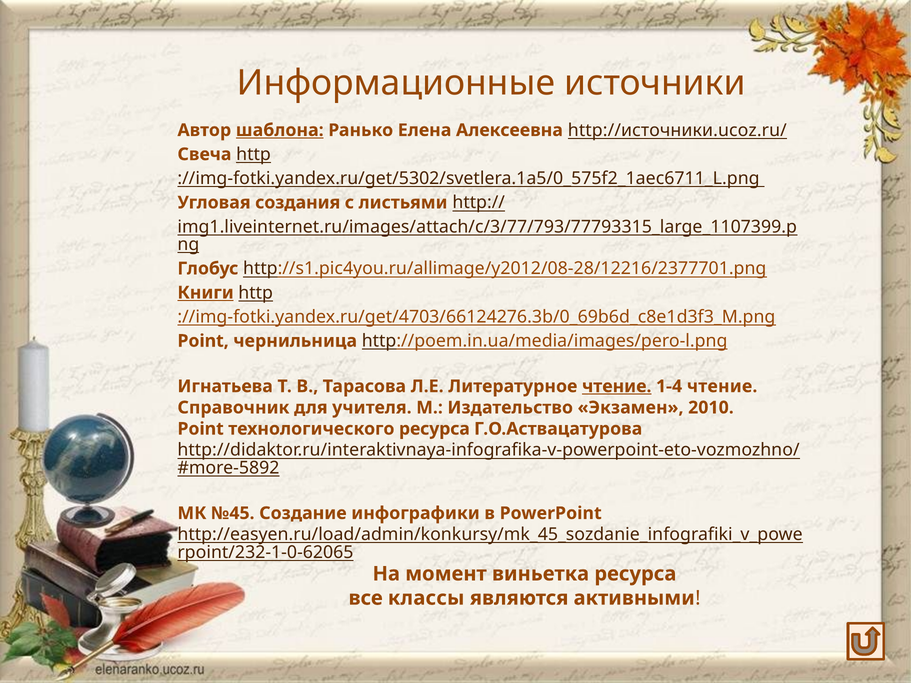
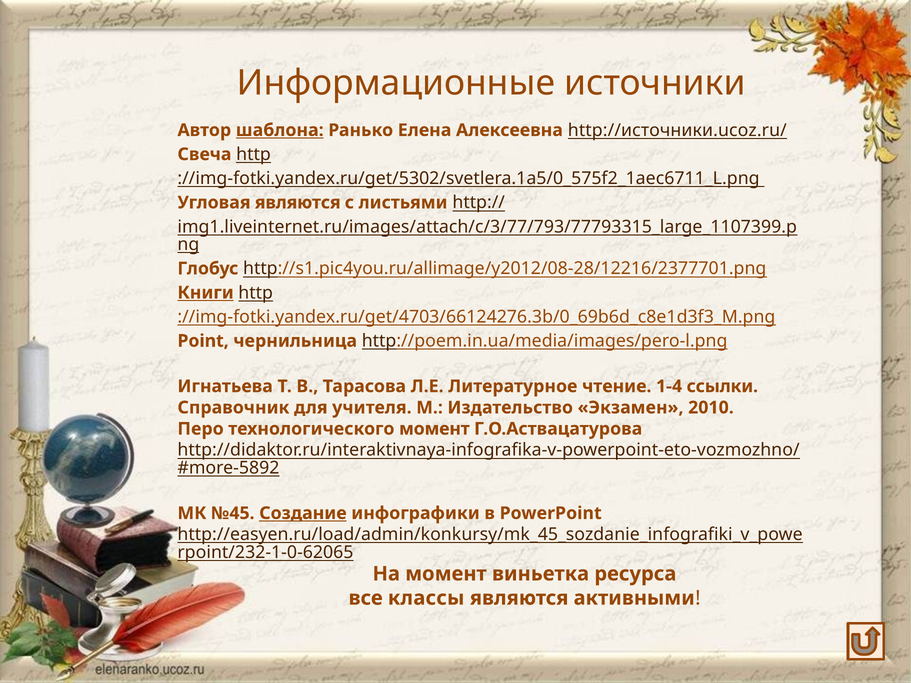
Угловая создания: создания -> являются (298, 203)
чтение underline: present -> none (617, 386)
1-4 чтение: чтение -> ссылки (722, 386)
Point: Point -> Перо (201, 429)
технологического ресурса: ресурса -> момент (434, 429)
Создание underline: none -> present (303, 513)
